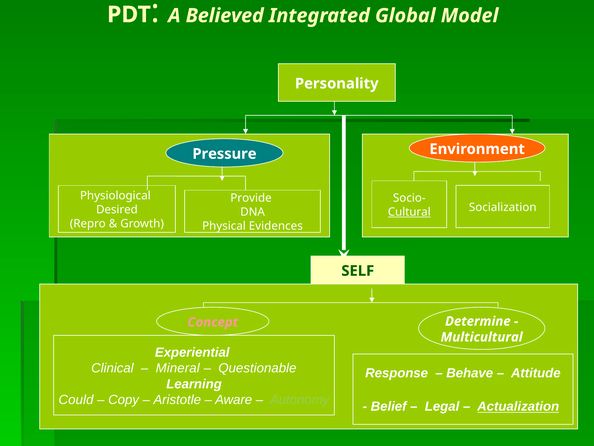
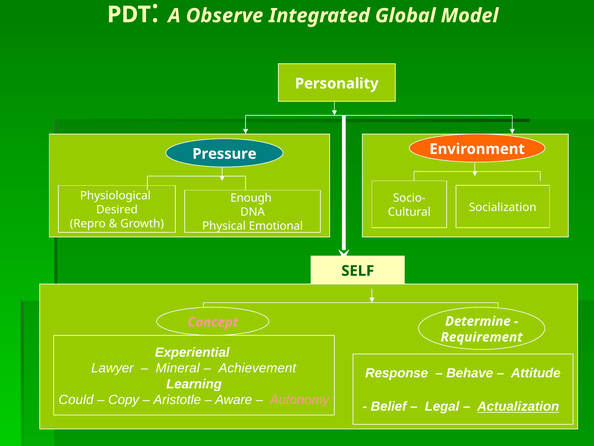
Believed: Believed -> Observe (225, 16)
Provide: Provide -> Enough (251, 198)
Cultural underline: present -> none (409, 212)
Evidences: Evidences -> Emotional (276, 226)
Multicultural: Multicultural -> Requirement (482, 337)
Clinical: Clinical -> Lawyer (112, 368)
Questionable: Questionable -> Achievement (257, 368)
Autonomy colour: light green -> pink (300, 399)
